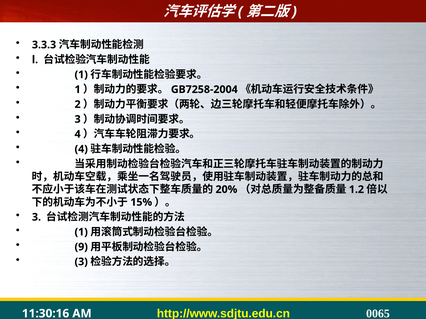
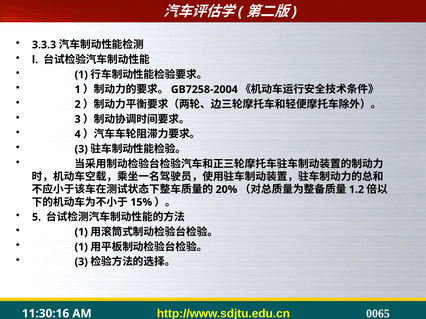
4: 4 -> 3 (81, 149)
3: 3 -> 5 (36, 217)
9: 9 -> 1 (81, 247)
